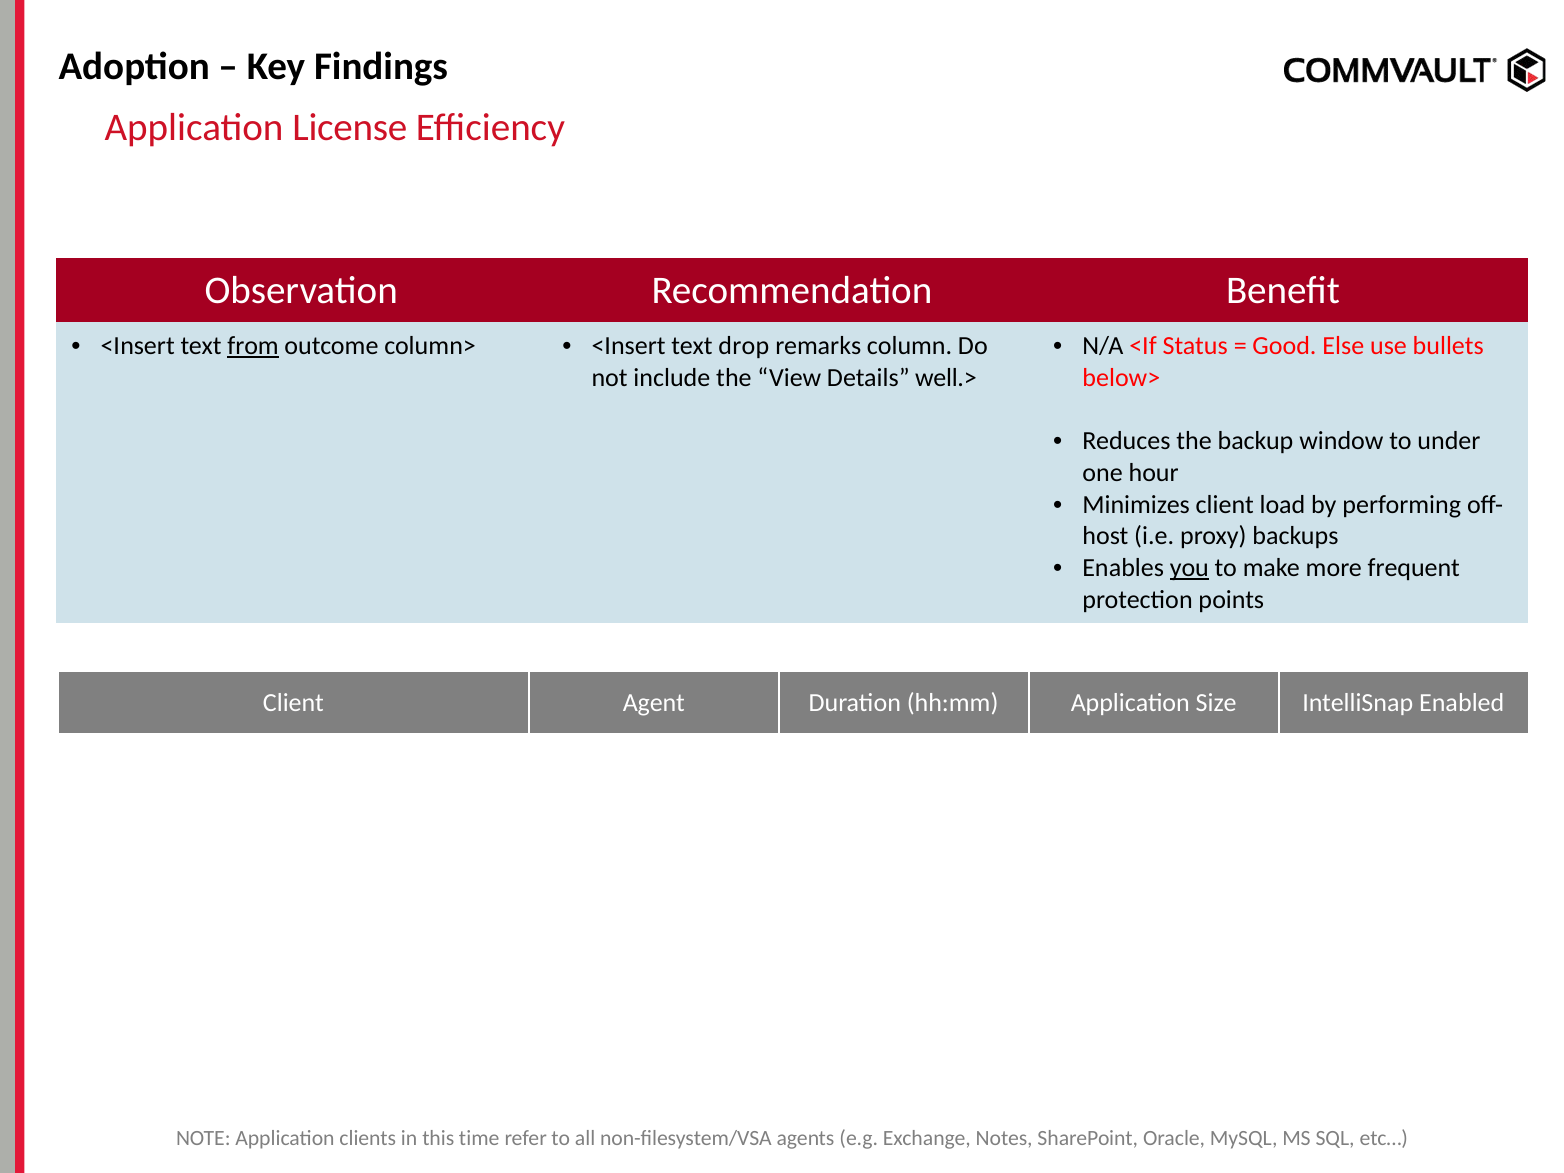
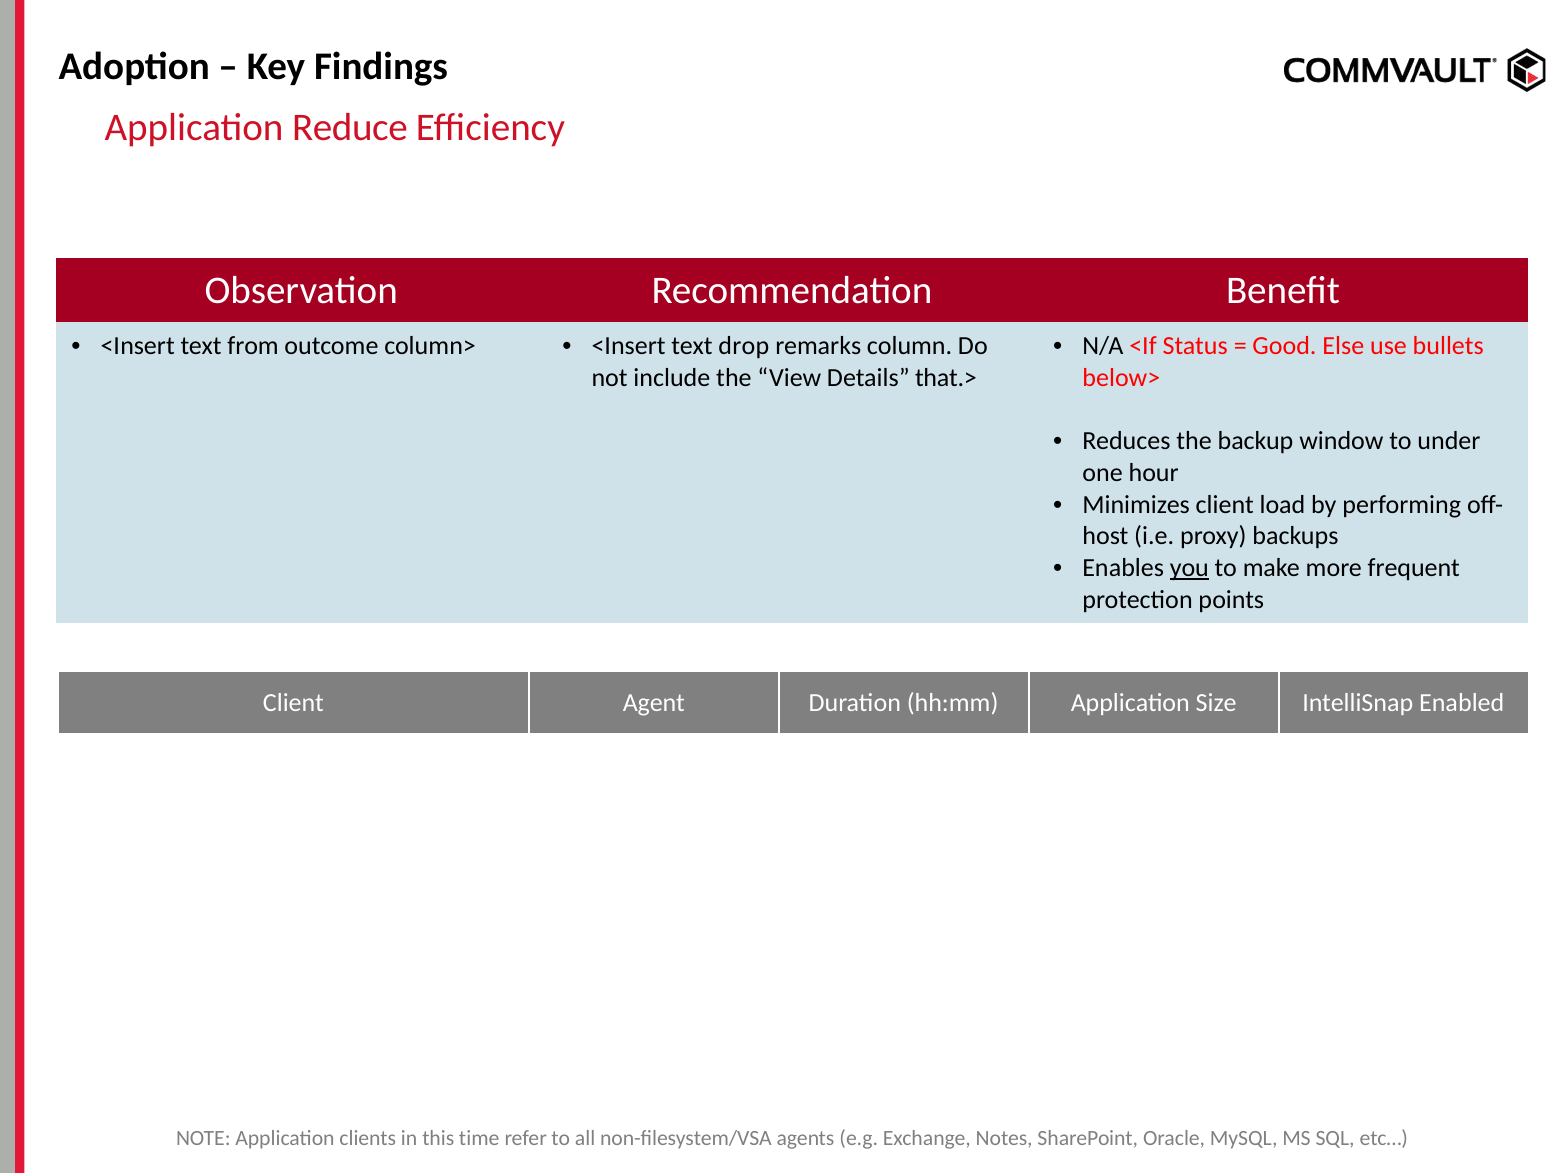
License: License -> Reduce (350, 128)
from underline: present -> none (253, 346)
well.>: well.> -> that.> (946, 377)
